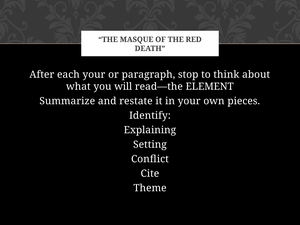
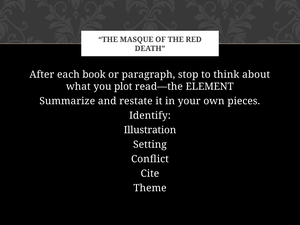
each your: your -> book (94, 75)
will: will -> plot (123, 87)
Explaining: Explaining -> Illustration (150, 130)
